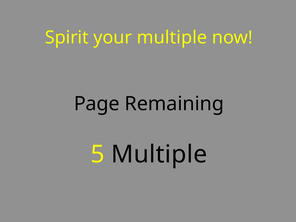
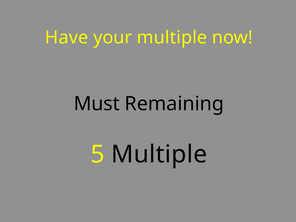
Spirit: Spirit -> Have (67, 37)
Page: Page -> Must (97, 104)
